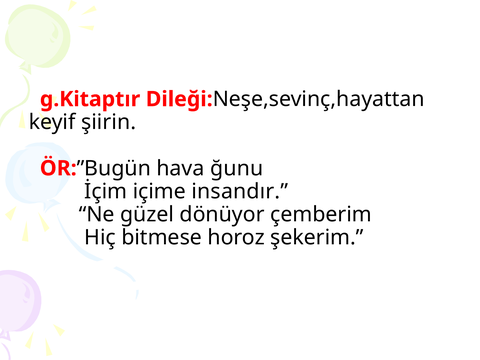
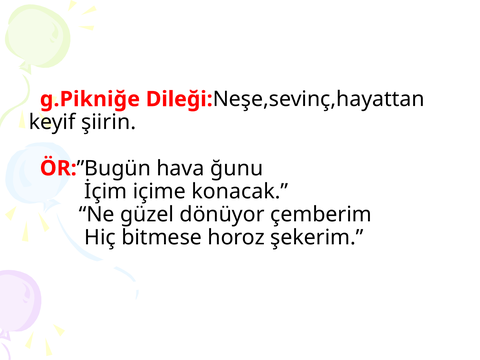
g.Kitaptır: g.Kitaptır -> g.Pikniğe (90, 99)
insandır: insandır -> konacak (240, 191)
